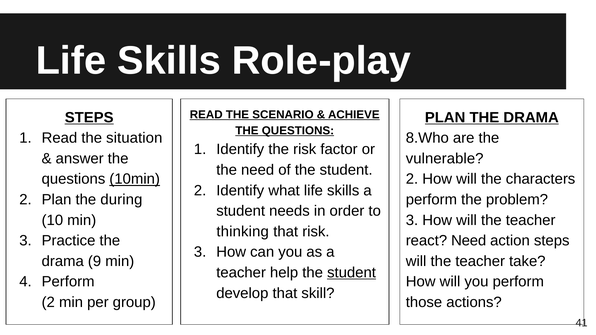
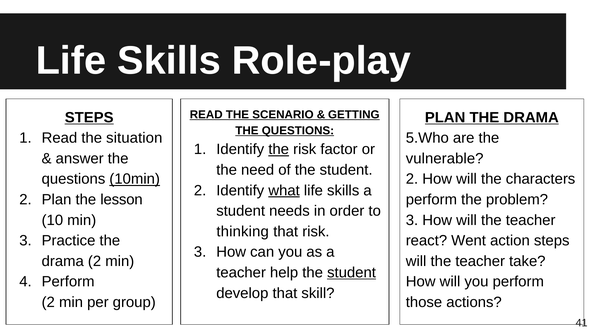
ACHIEVE: ACHIEVE -> GETTING (354, 115)
8.Who: 8.Who -> 5.Who (427, 138)
the underline: none -> present (279, 149)
what underline: none -> present (284, 191)
during: during -> lesson (122, 200)
react Need: Need -> Went (469, 241)
drama 9: 9 -> 2 (95, 261)
